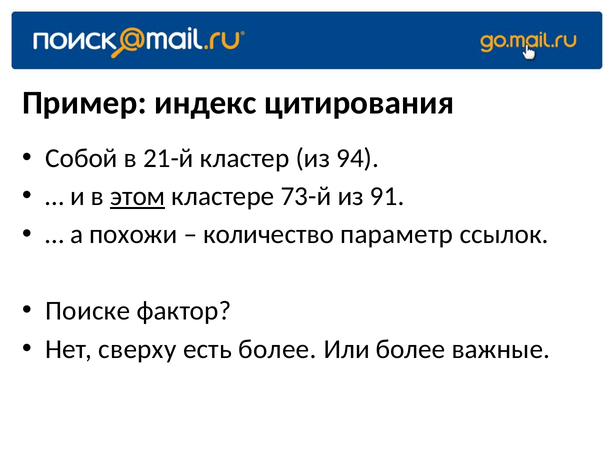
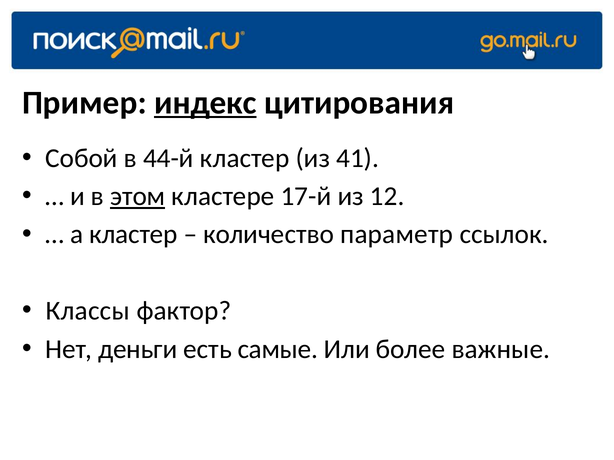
индекс underline: none -> present (205, 103)
21-й: 21-й -> 44-й (168, 158)
94: 94 -> 41 (358, 158)
73-й: 73-й -> 17-й (306, 197)
91: 91 -> 12 (387, 197)
а похожи: похожи -> кластер (133, 235)
Поиске: Поиске -> Классы (88, 311)
сверху: сверху -> деньги (138, 349)
есть более: более -> самые (278, 349)
